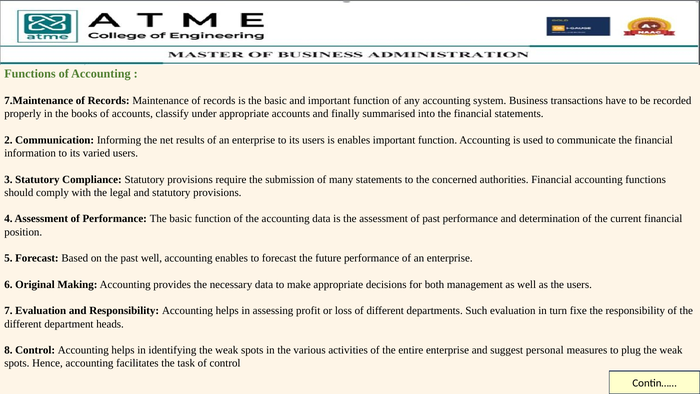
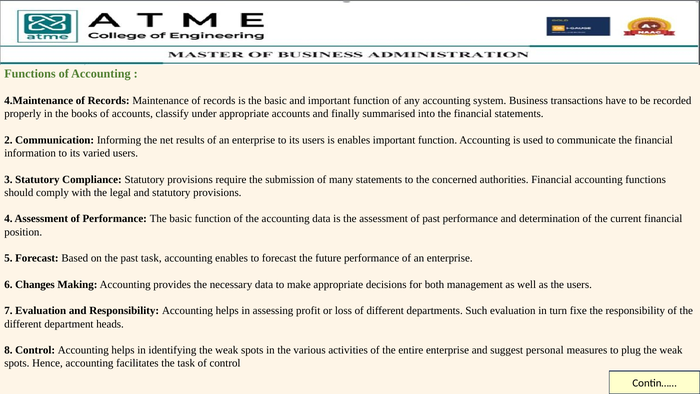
7.Maintenance: 7.Maintenance -> 4.Maintenance (39, 101)
past well: well -> task (151, 258)
Original: Original -> Changes (35, 284)
